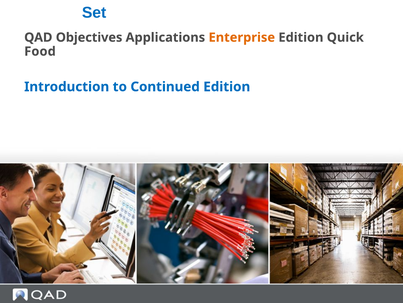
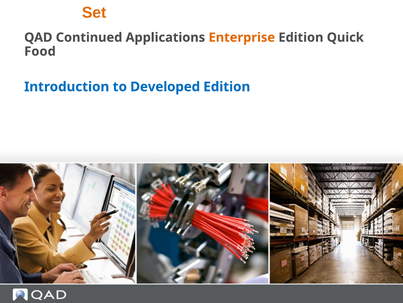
Set colour: blue -> orange (94, 13)
Objectives: Objectives -> Continued (89, 37)
Continued: Continued -> Developed (165, 87)
